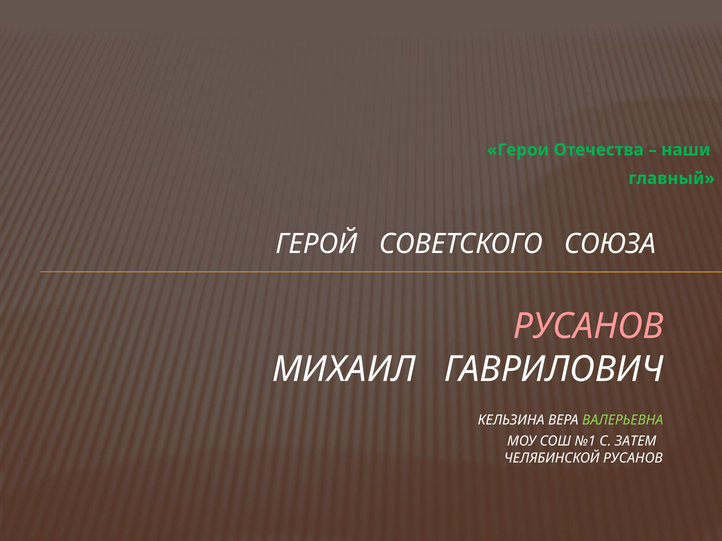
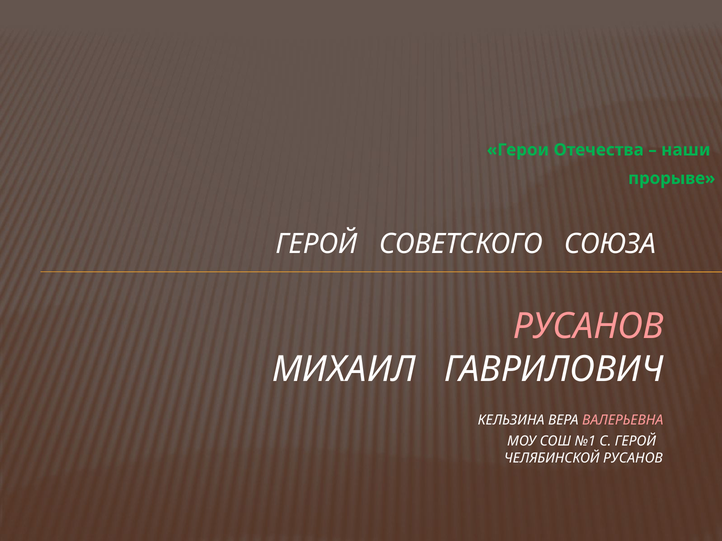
главный: главный -> прорыве (672, 178)
ВАЛЕРЬЕВНА colour: light green -> pink (623, 420)
С ЗАТЕМ: ЗАТЕМ -> ГЕРОЙ (635, 442)
